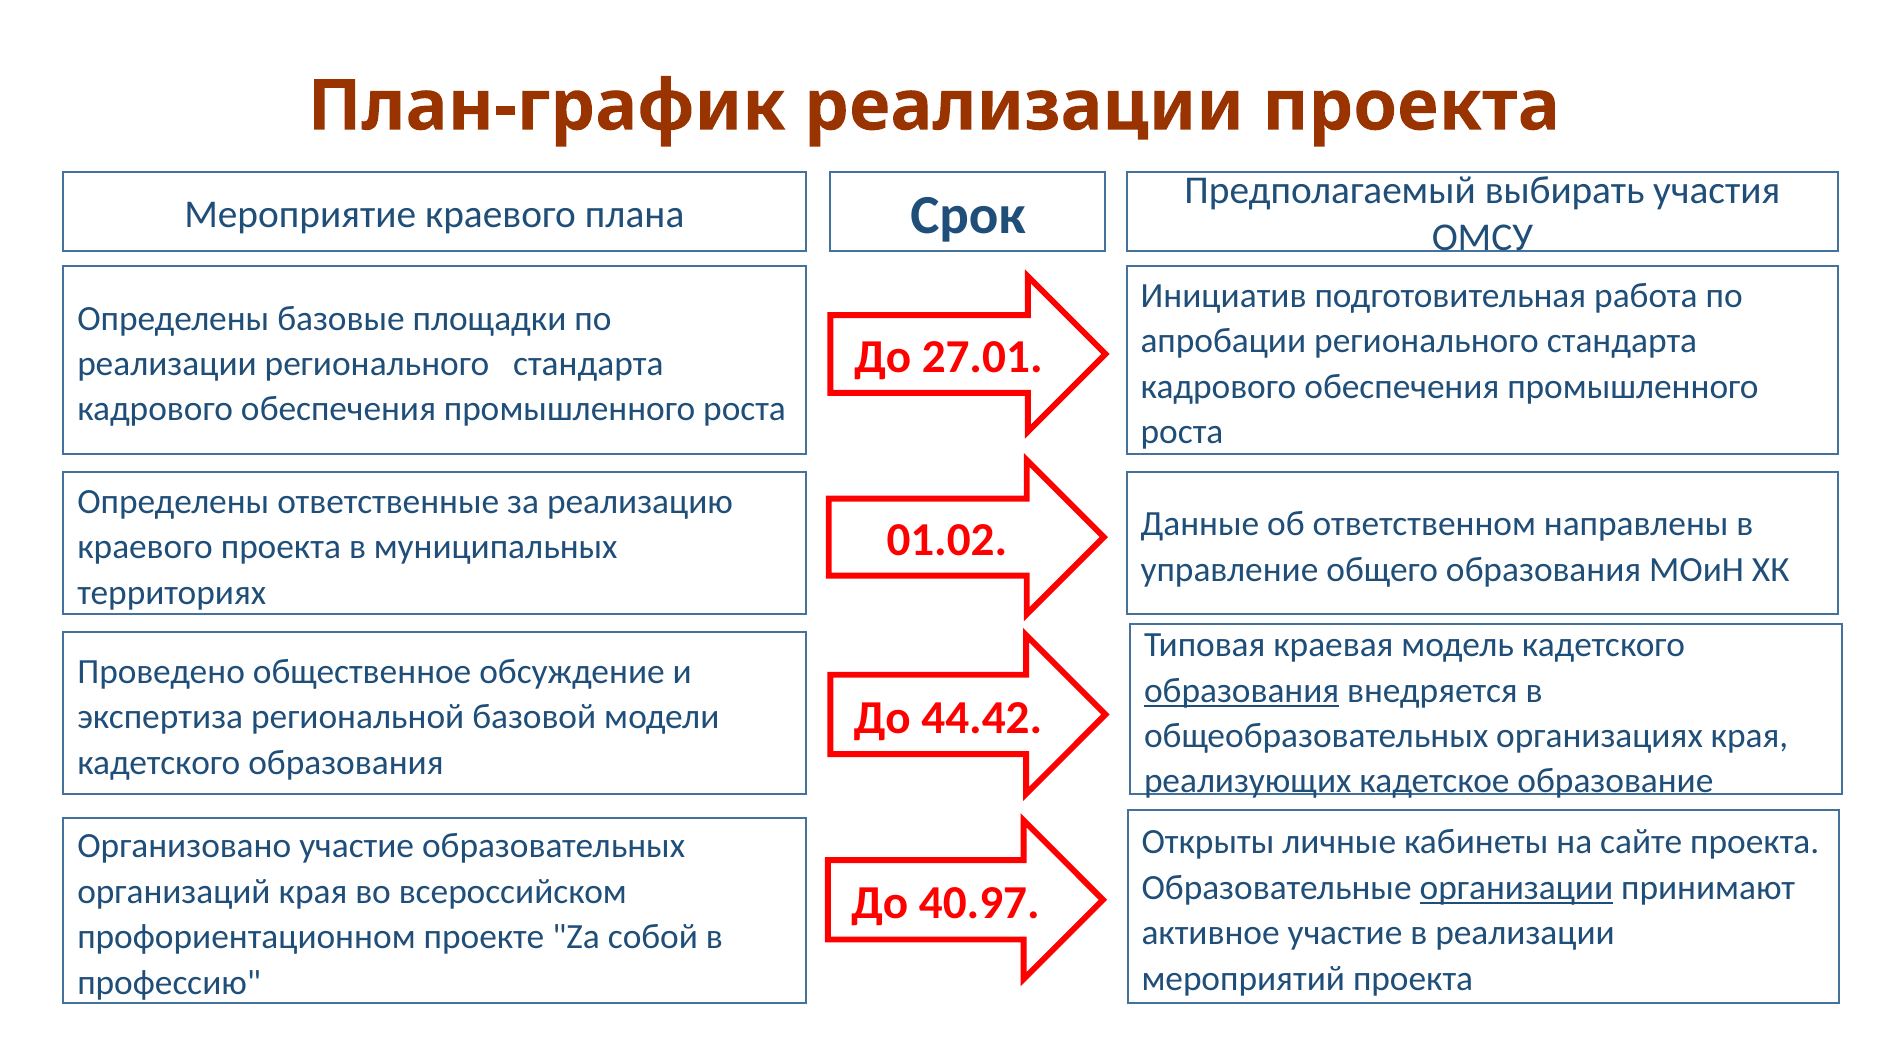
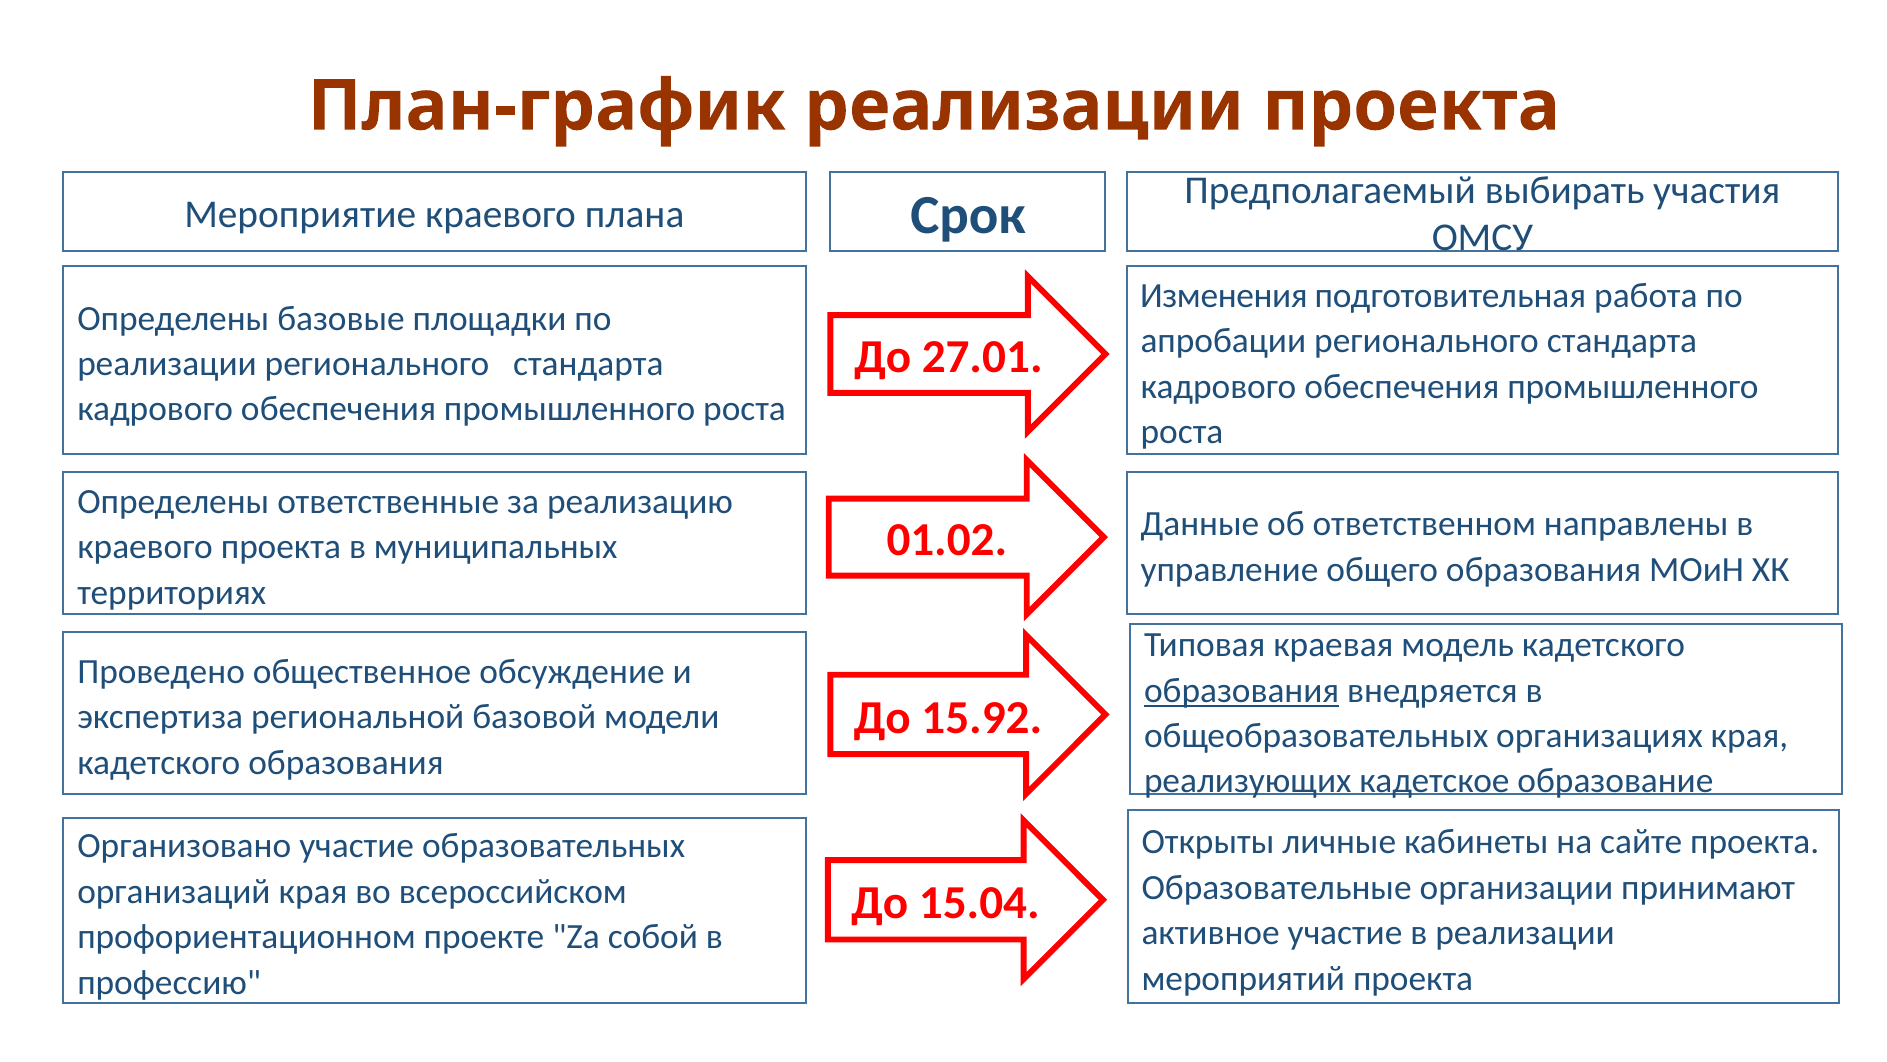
Инициатив: Инициатив -> Изменения (1224, 295)
44.42: 44.42 -> 15.92 (982, 717)
организации underline: present -> none (1516, 887)
40.97: 40.97 -> 15.04 (979, 903)
